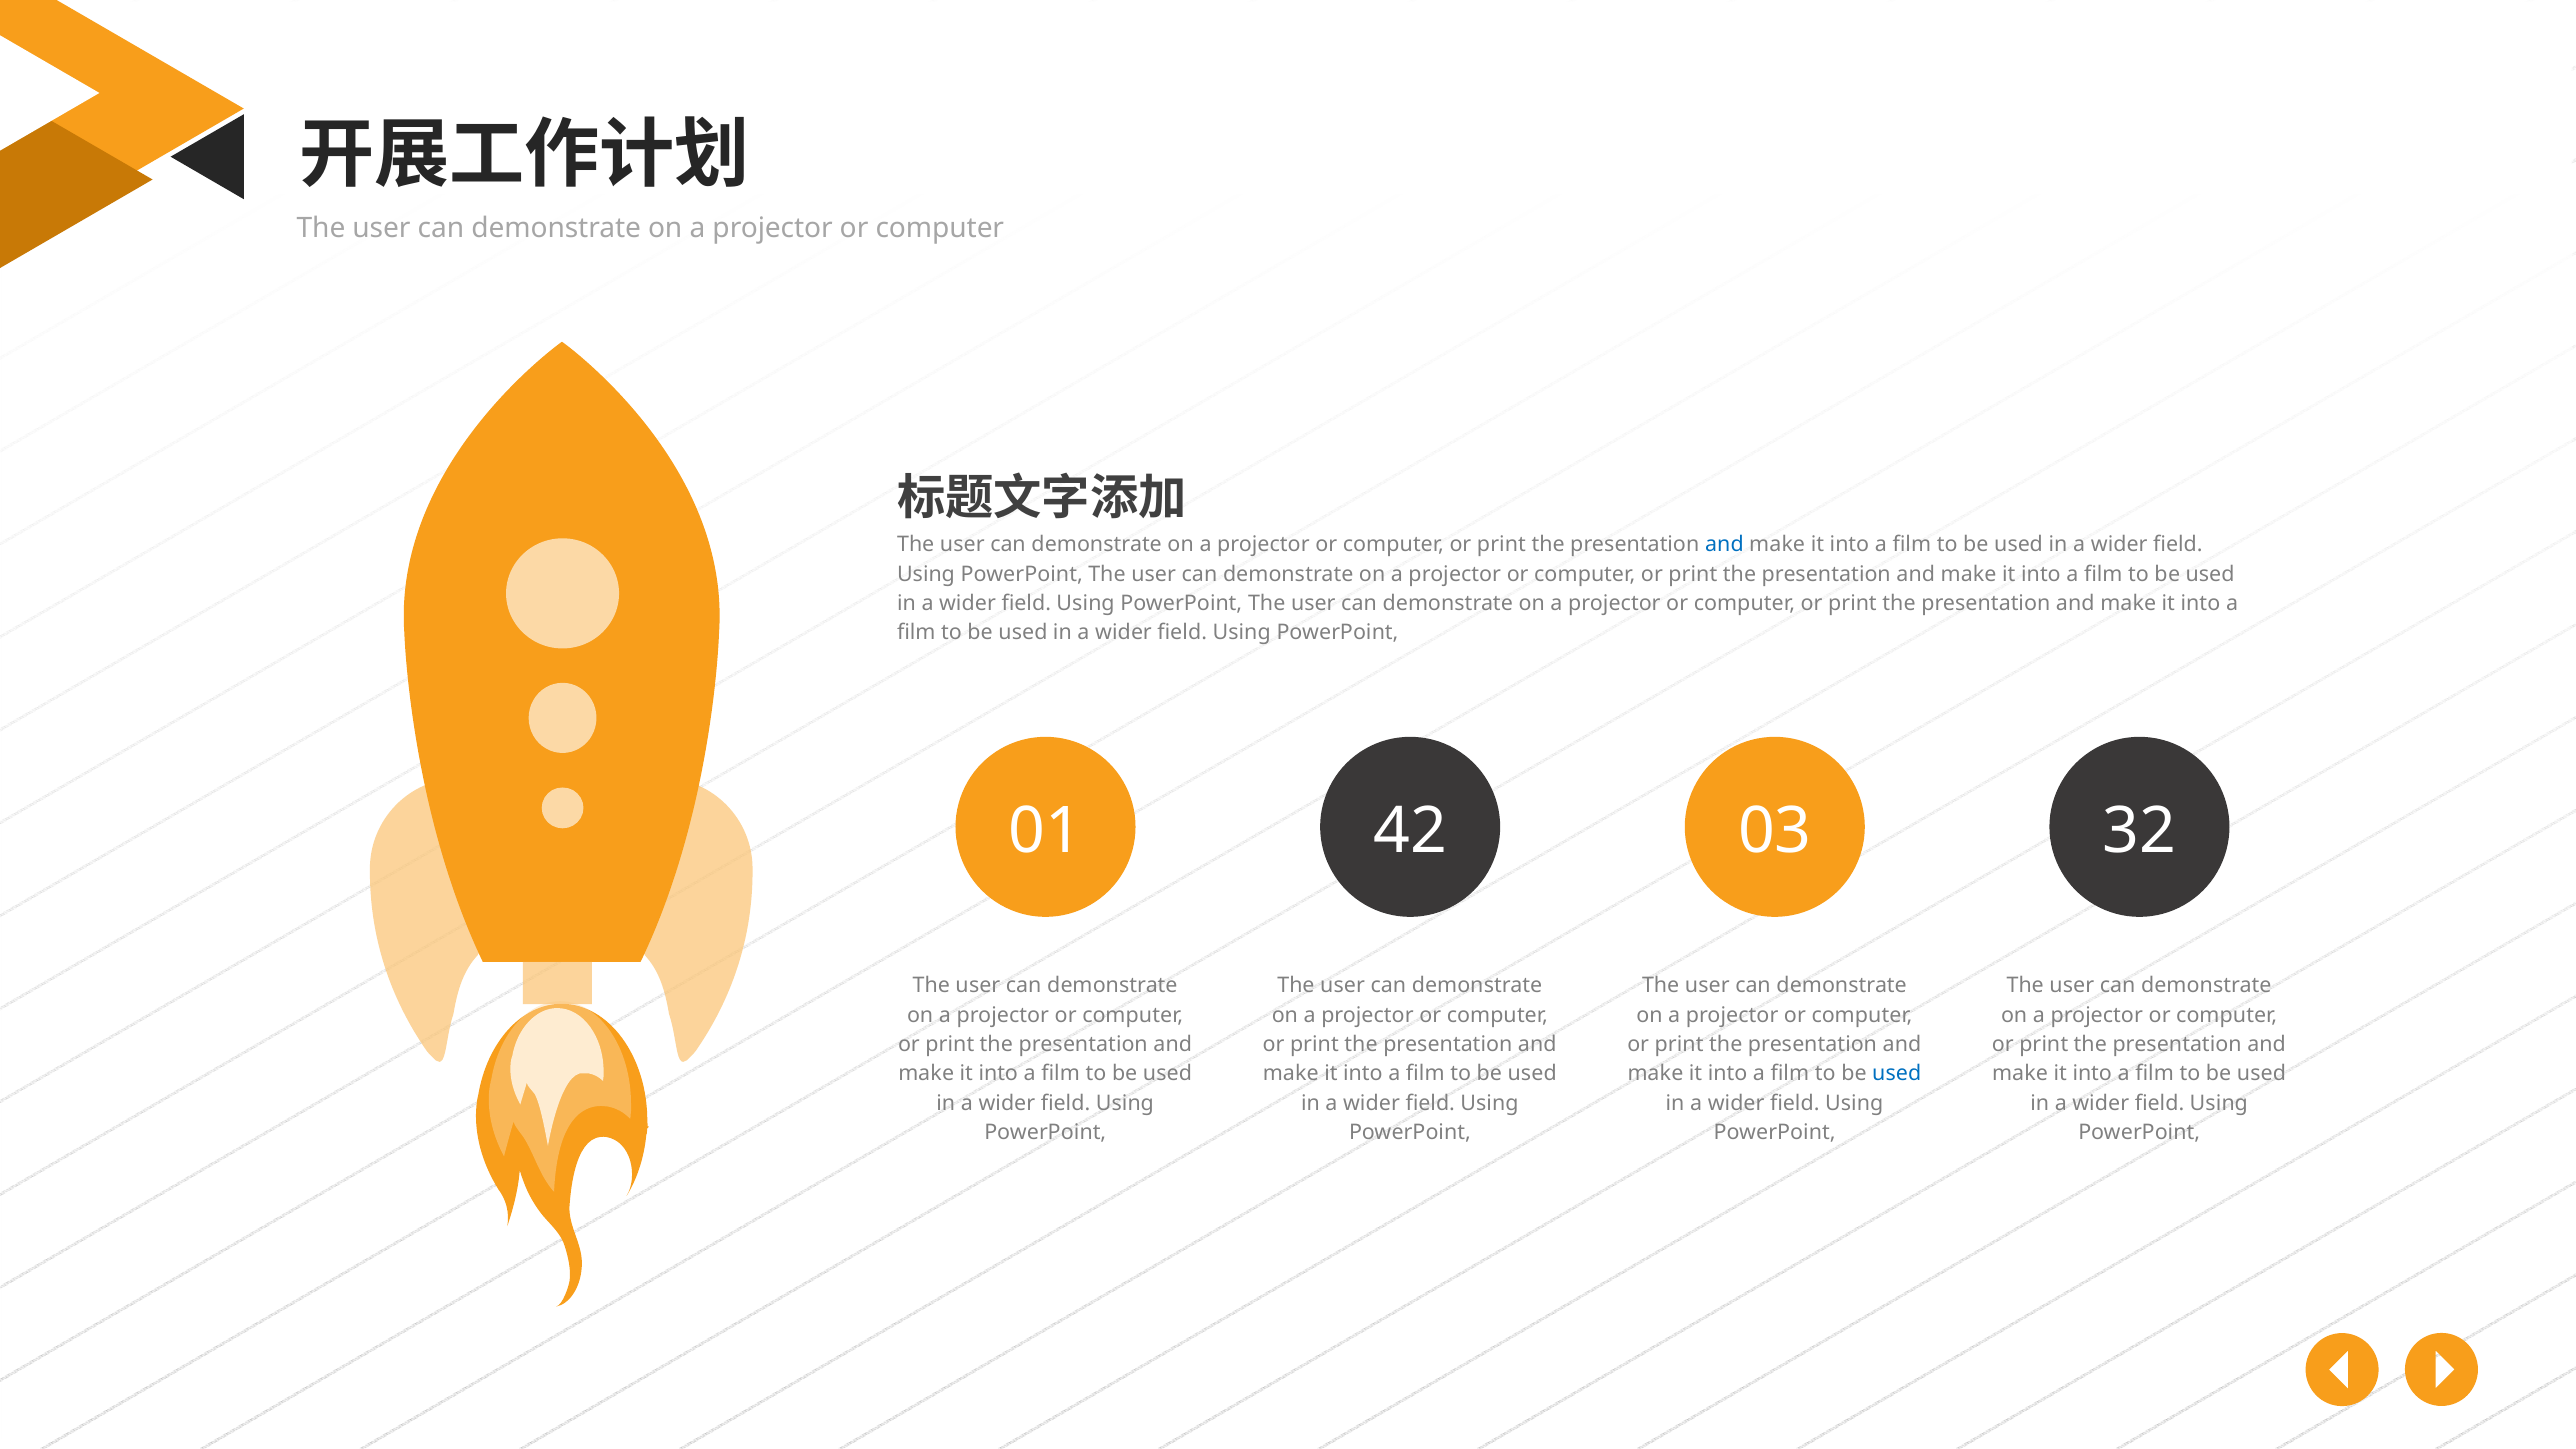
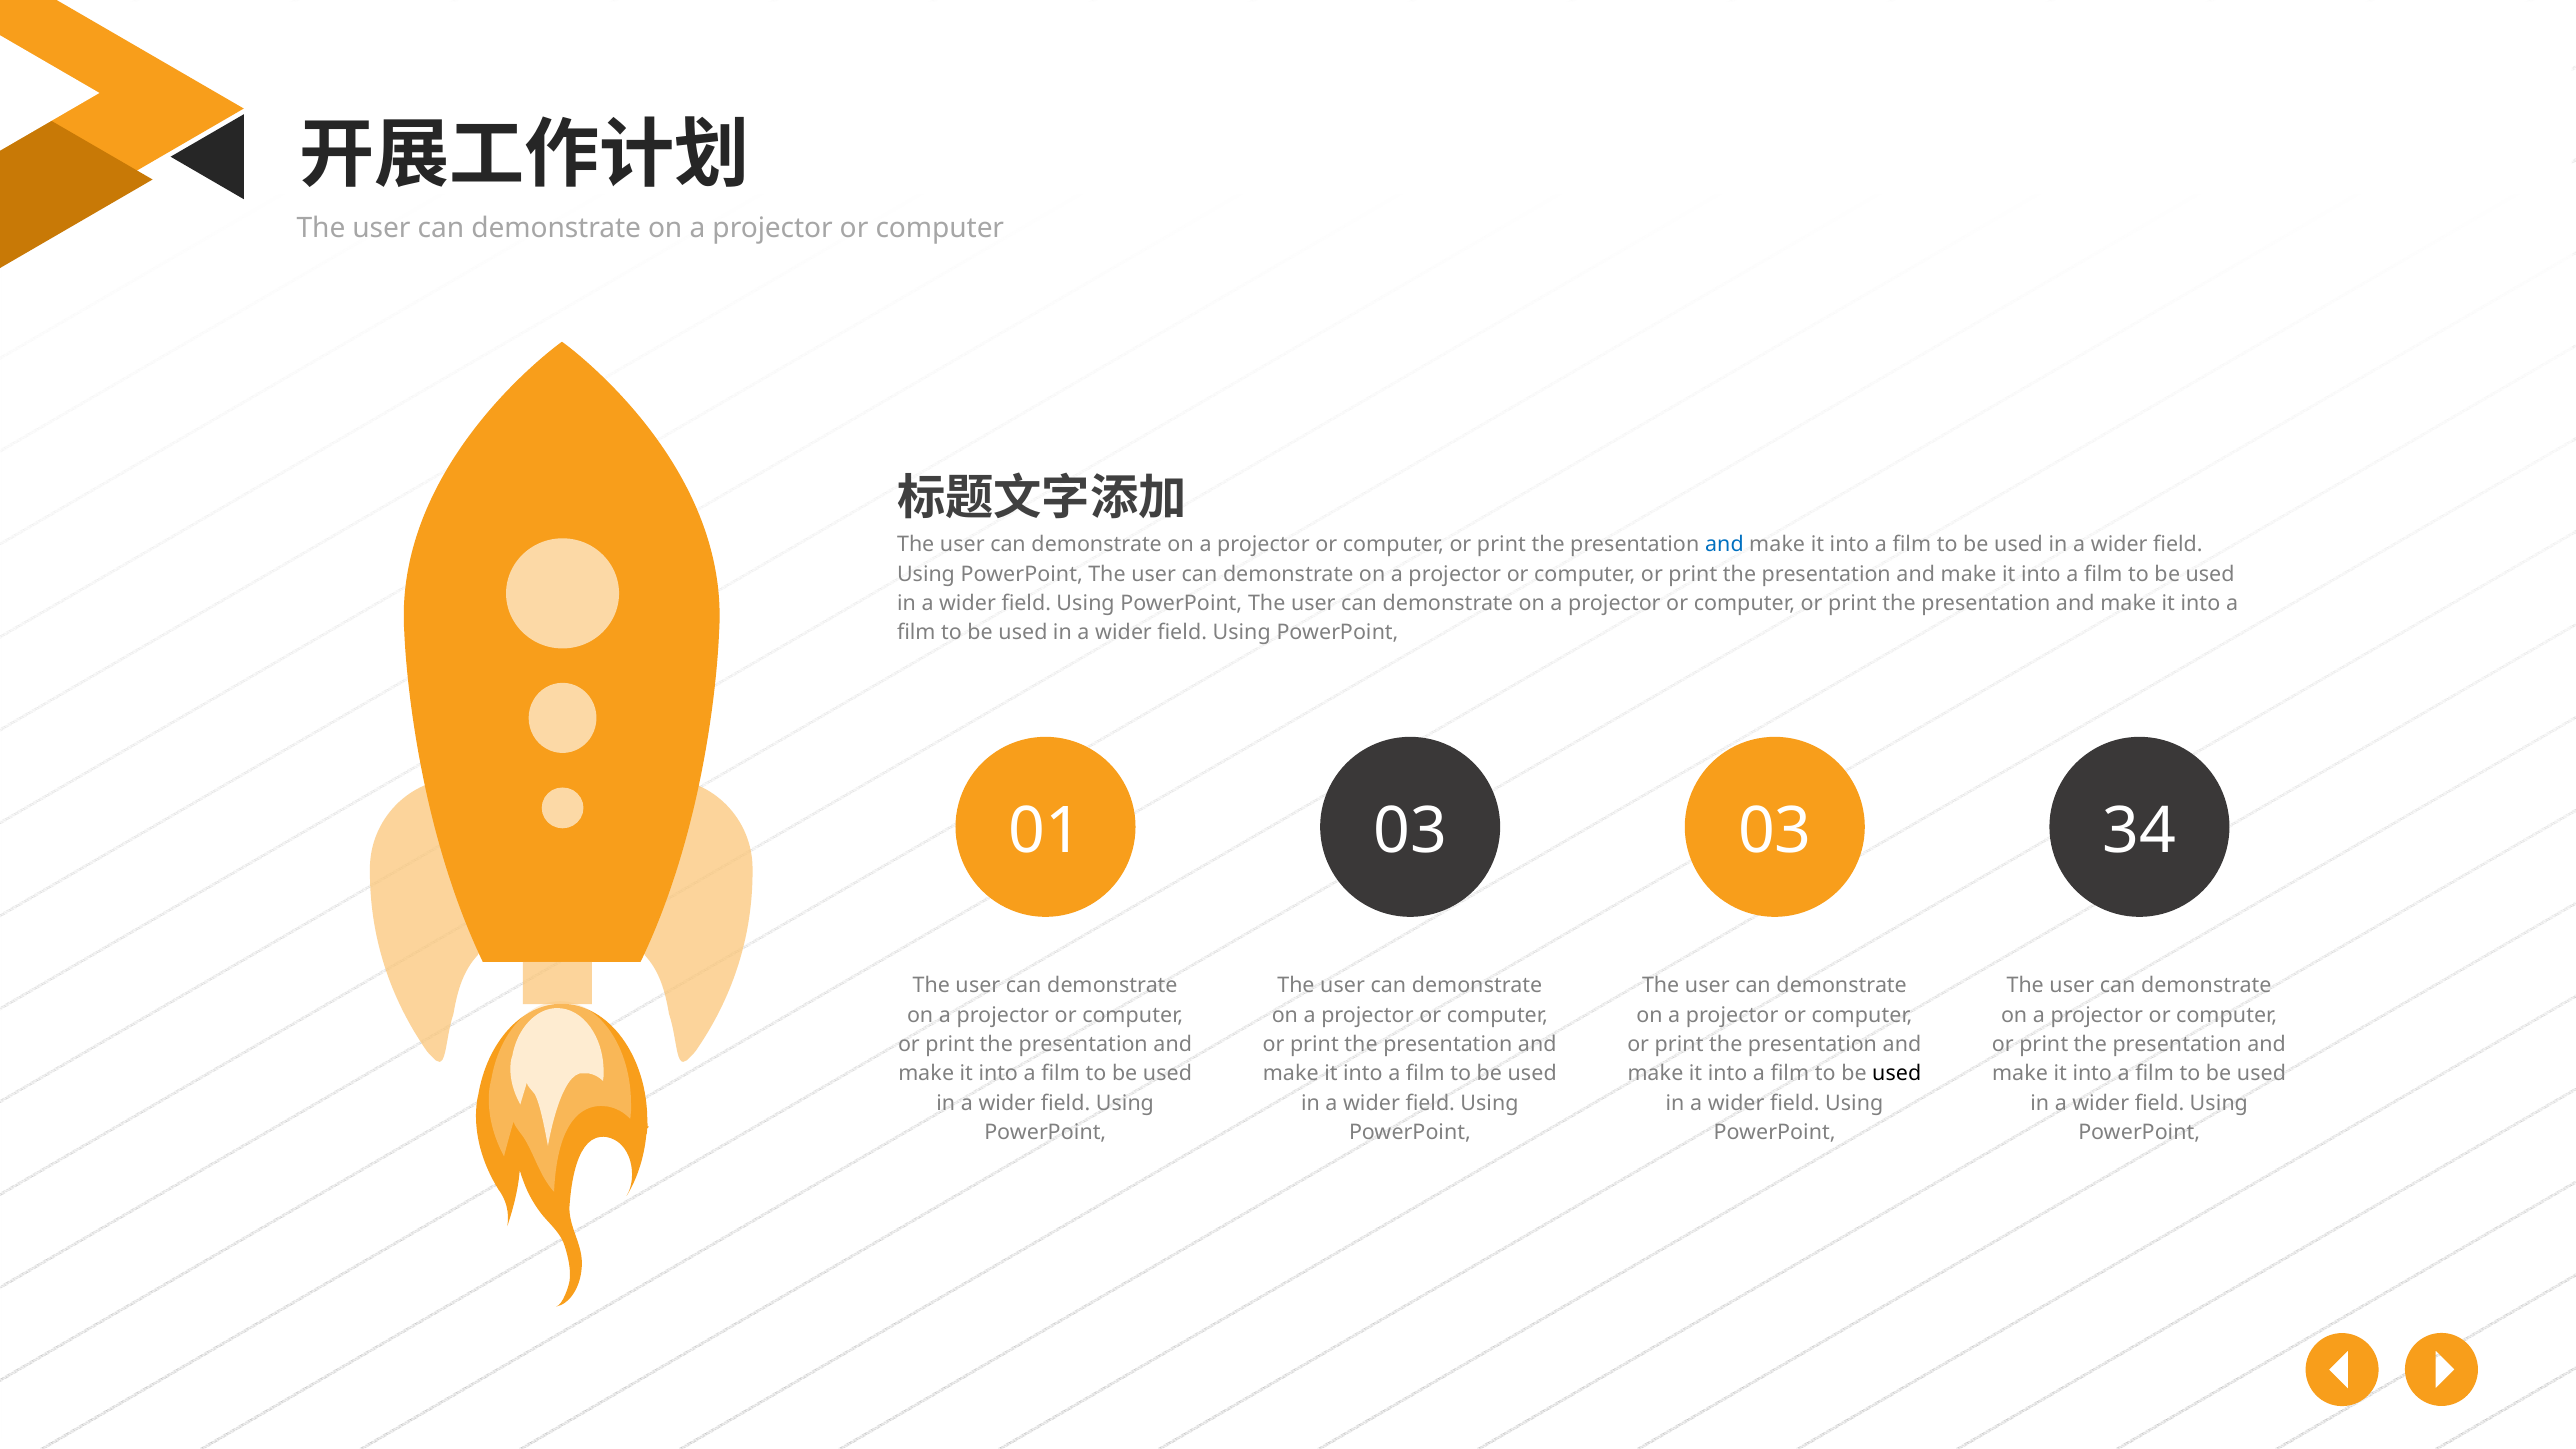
01 42: 42 -> 03 (1410, 831)
32: 32 -> 34 (2140, 831)
used colour: blue -> black (1897, 1074)
